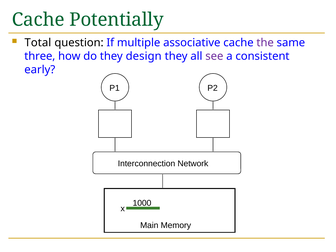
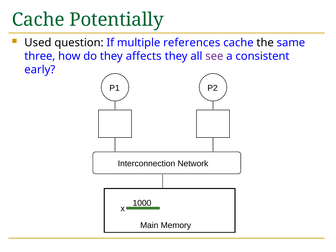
Total: Total -> Used (38, 43)
associative: associative -> references (192, 43)
the colour: purple -> black (265, 43)
design: design -> affects (144, 56)
